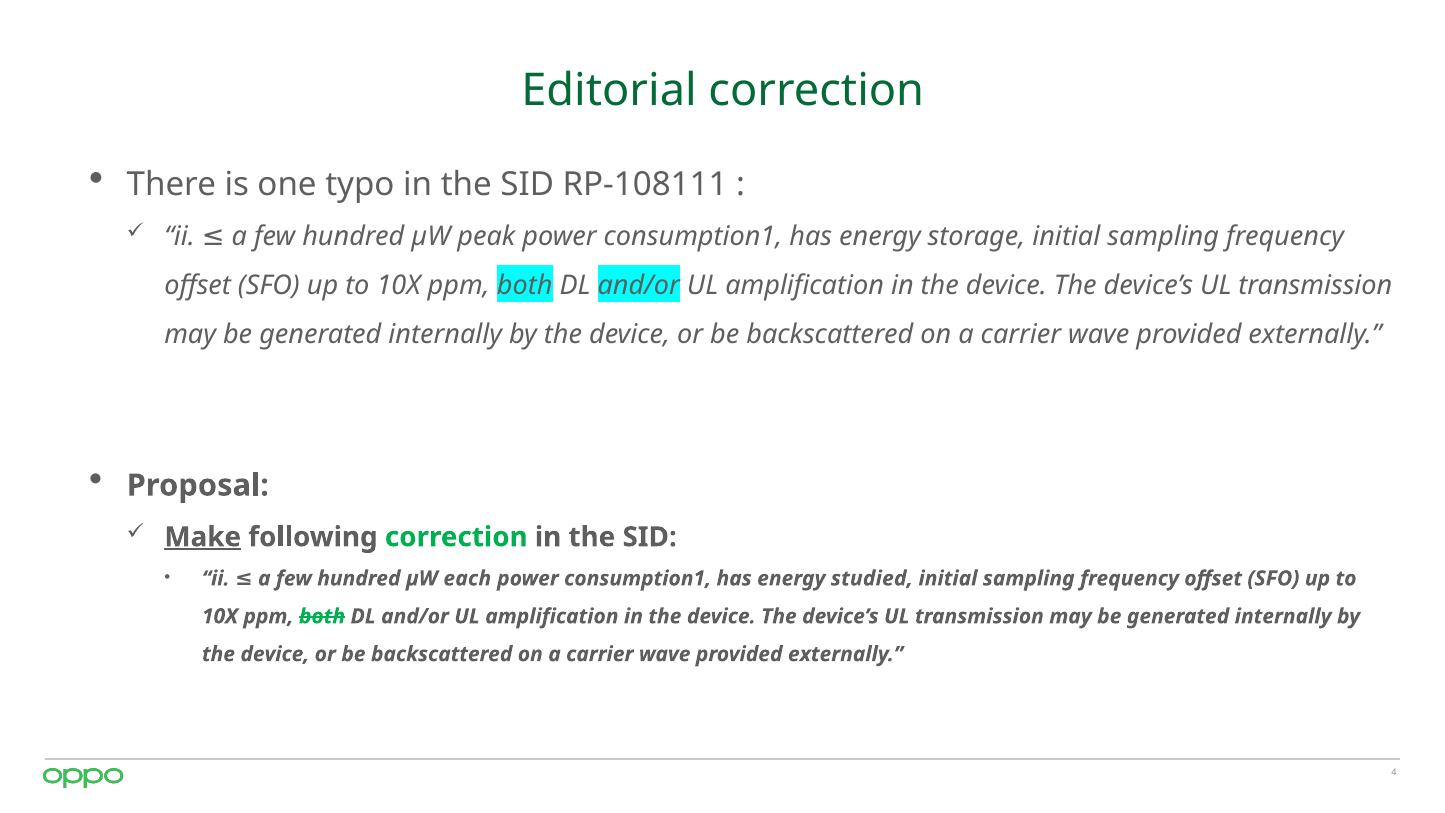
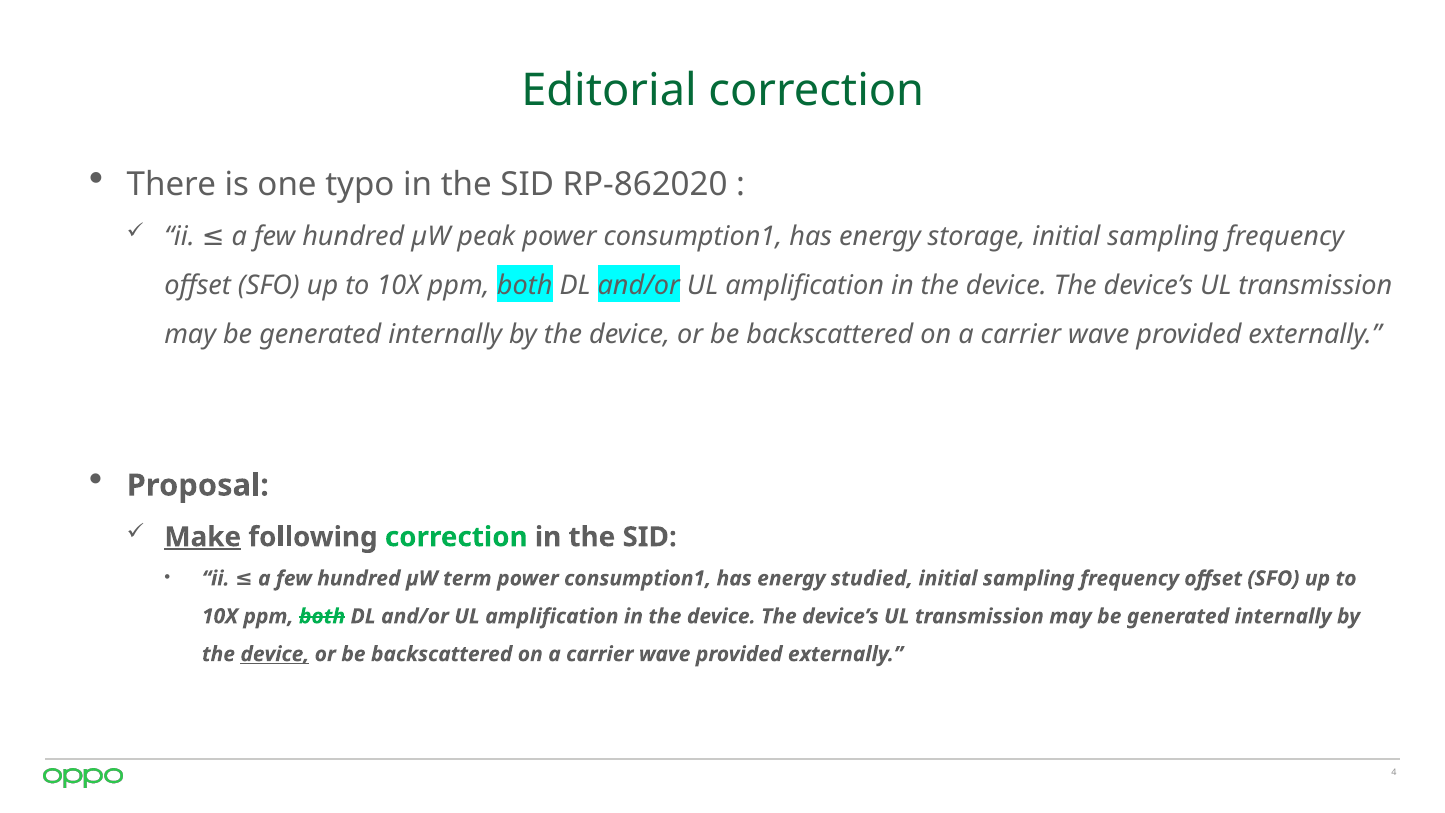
RP-108111: RP-108111 -> RP-862020 (645, 185)
each: each -> term (467, 578)
device underline: none -> present (275, 654)
